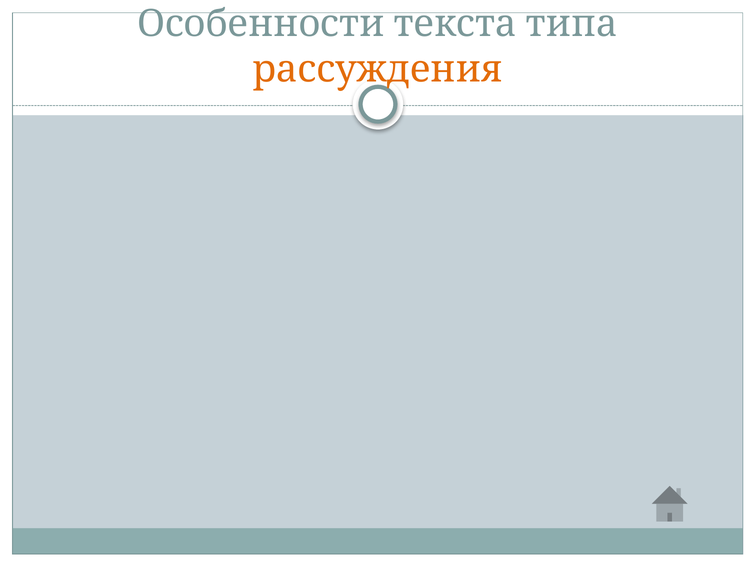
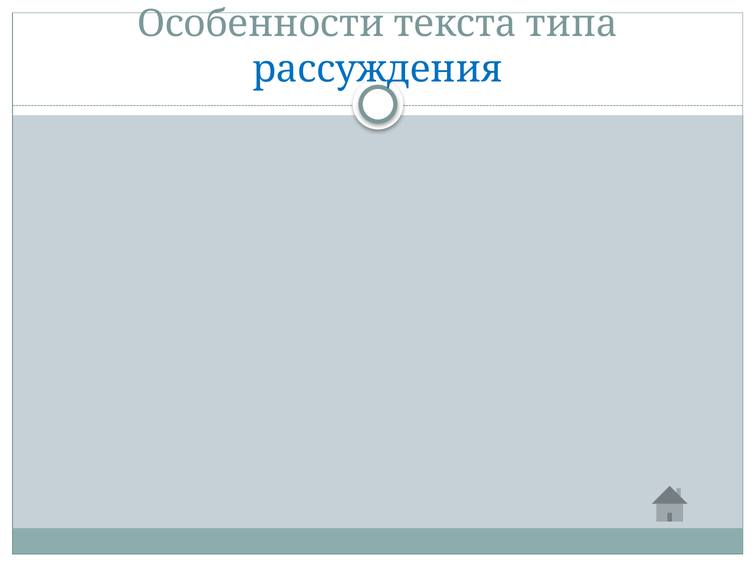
рассуждения colour: orange -> blue (378, 69)
